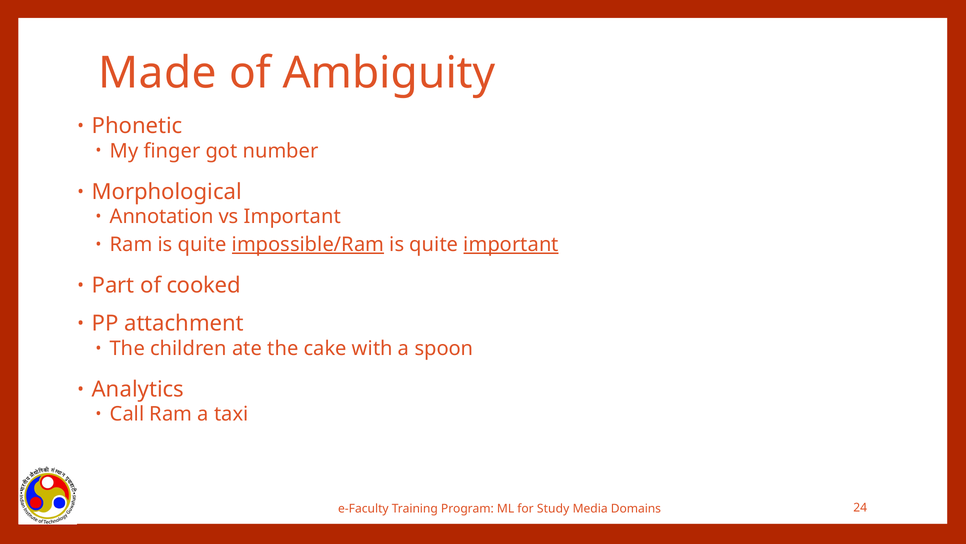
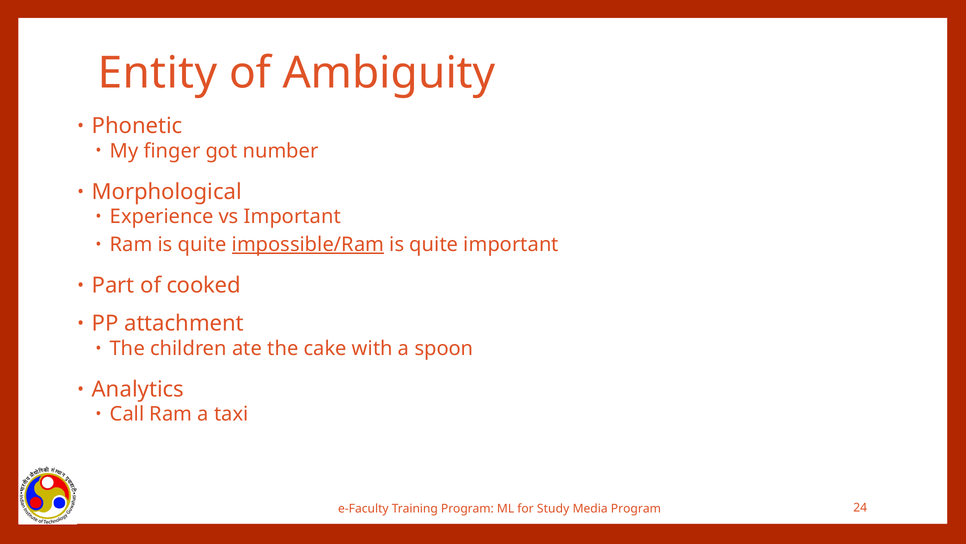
Made: Made -> Entity (158, 73)
Annotation: Annotation -> Experience (162, 217)
important underline: present -> none (511, 244)
Media Domains: Domains -> Program (636, 508)
